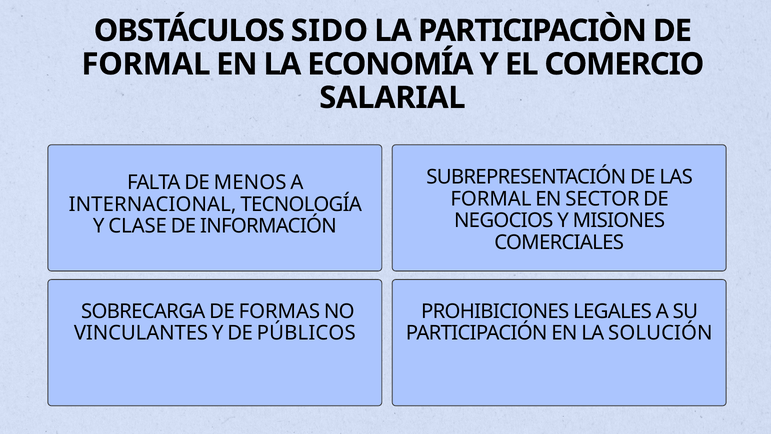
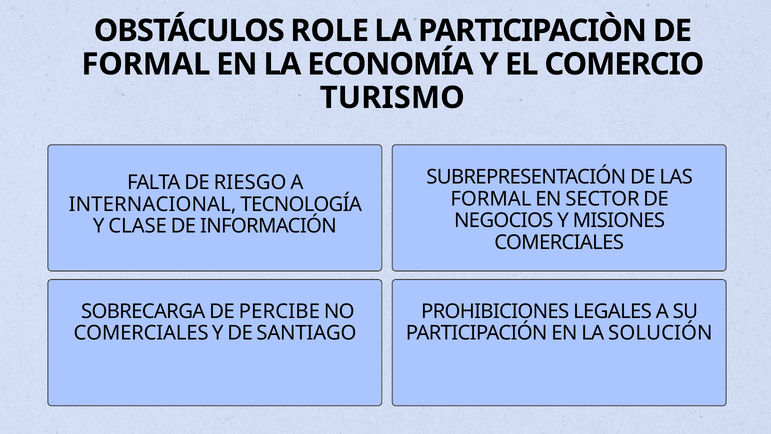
SIDO: SIDO -> ROLE (330, 31)
SALARIAL: SALARIAL -> TURISMO (392, 98)
MENOS: MENOS -> RIESGO (250, 182)
FORMAS: FORMAS -> PERCIBE (279, 311)
VINCULANTES: VINCULANTES -> COMERCIALES (141, 333)
PÚBLICOS: PÚBLICOS -> SANTIAGO (306, 333)
